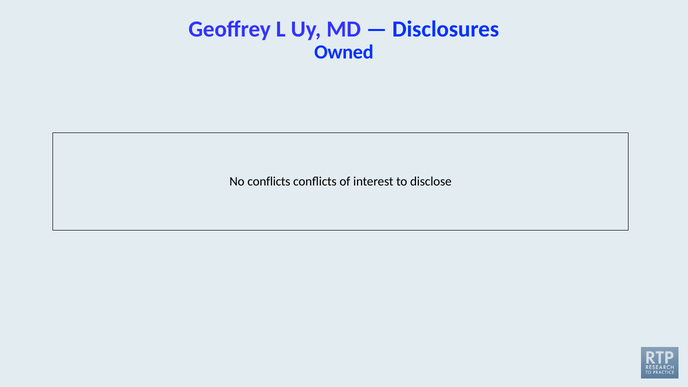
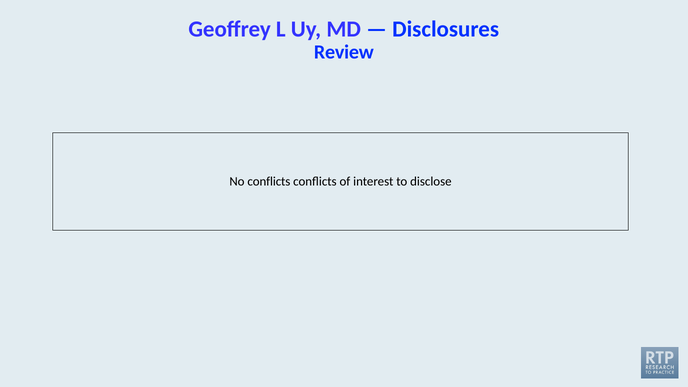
Owned: Owned -> Review (344, 52)
